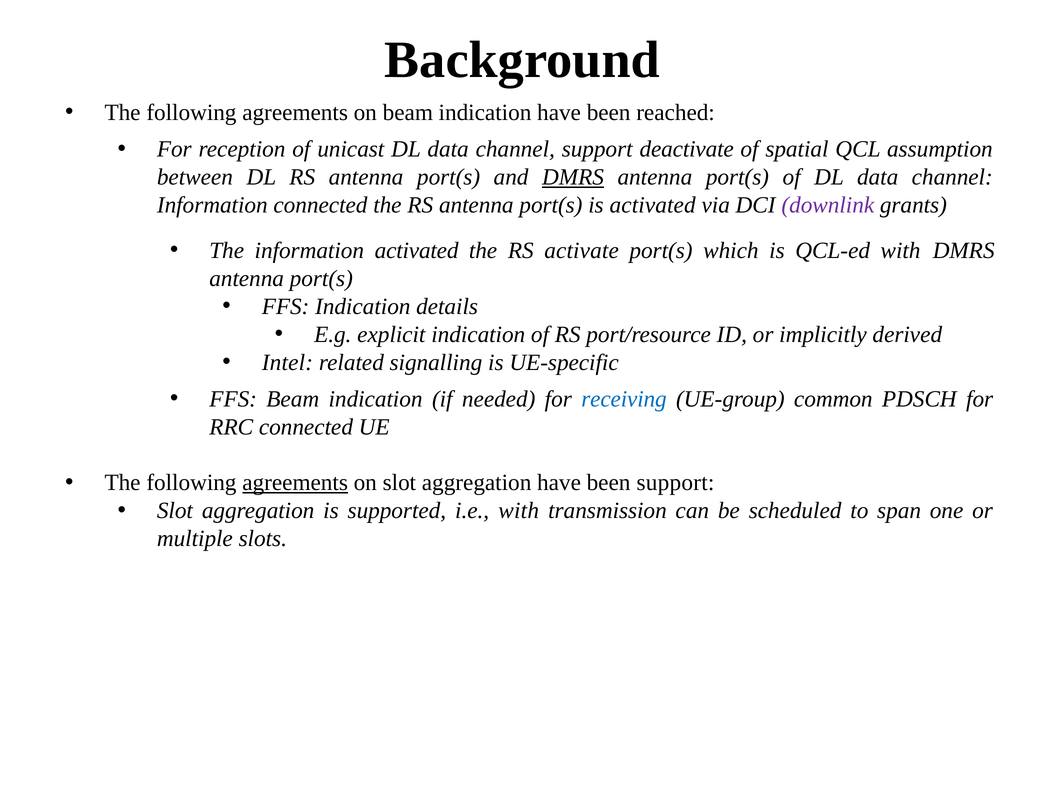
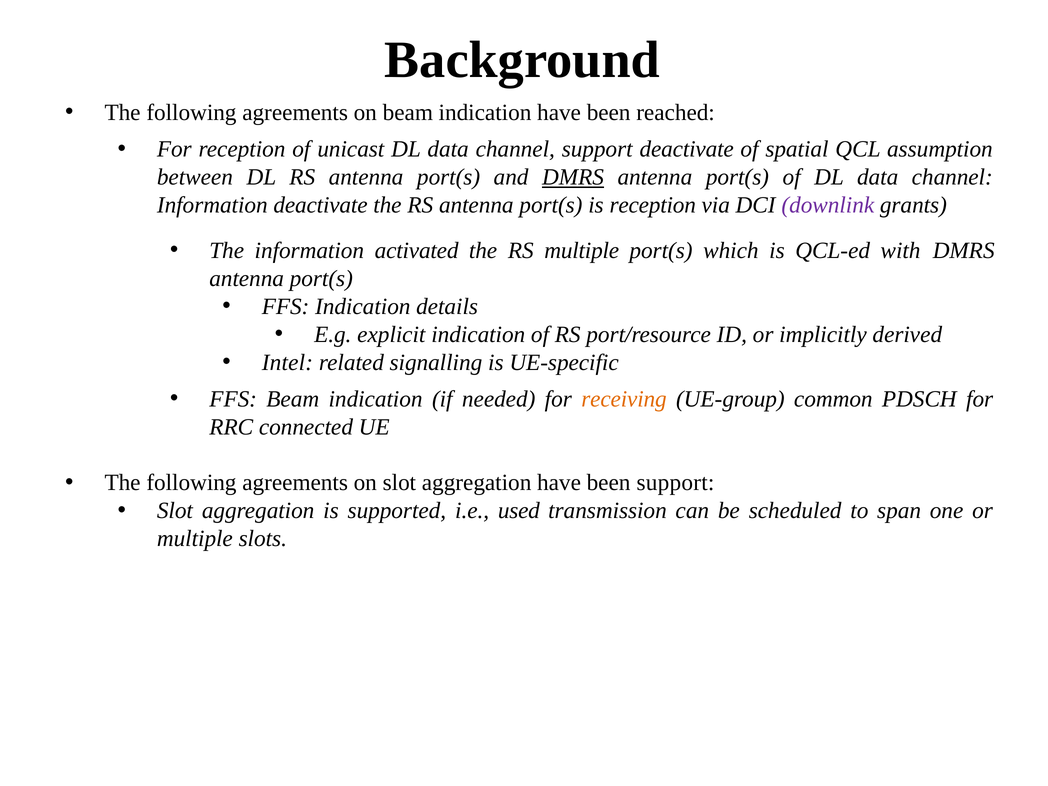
Information connected: connected -> deactivate (321, 205)
is activated: activated -> reception (653, 205)
RS activate: activate -> multiple (582, 251)
receiving colour: blue -> orange (624, 399)
agreements underline: present -> none (295, 483)
i.e with: with -> used (519, 511)
